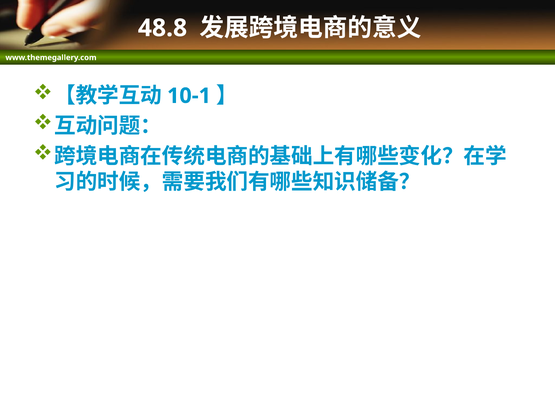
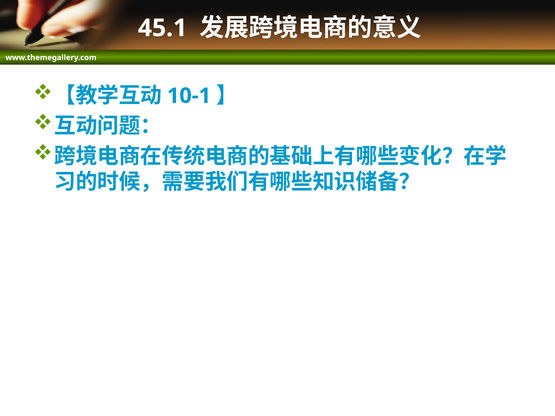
48.8: 48.8 -> 45.1 (162, 28)
